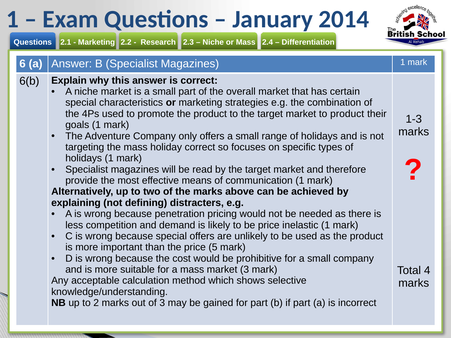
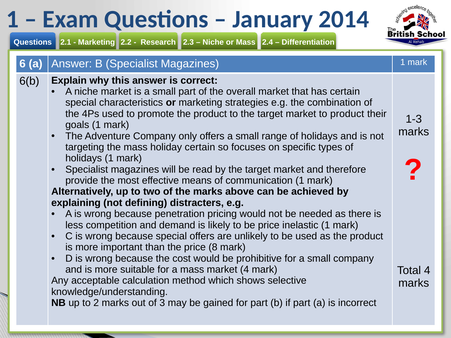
holiday correct: correct -> certain (200, 147)
5: 5 -> 8 (213, 247)
market 3: 3 -> 4 (245, 270)
